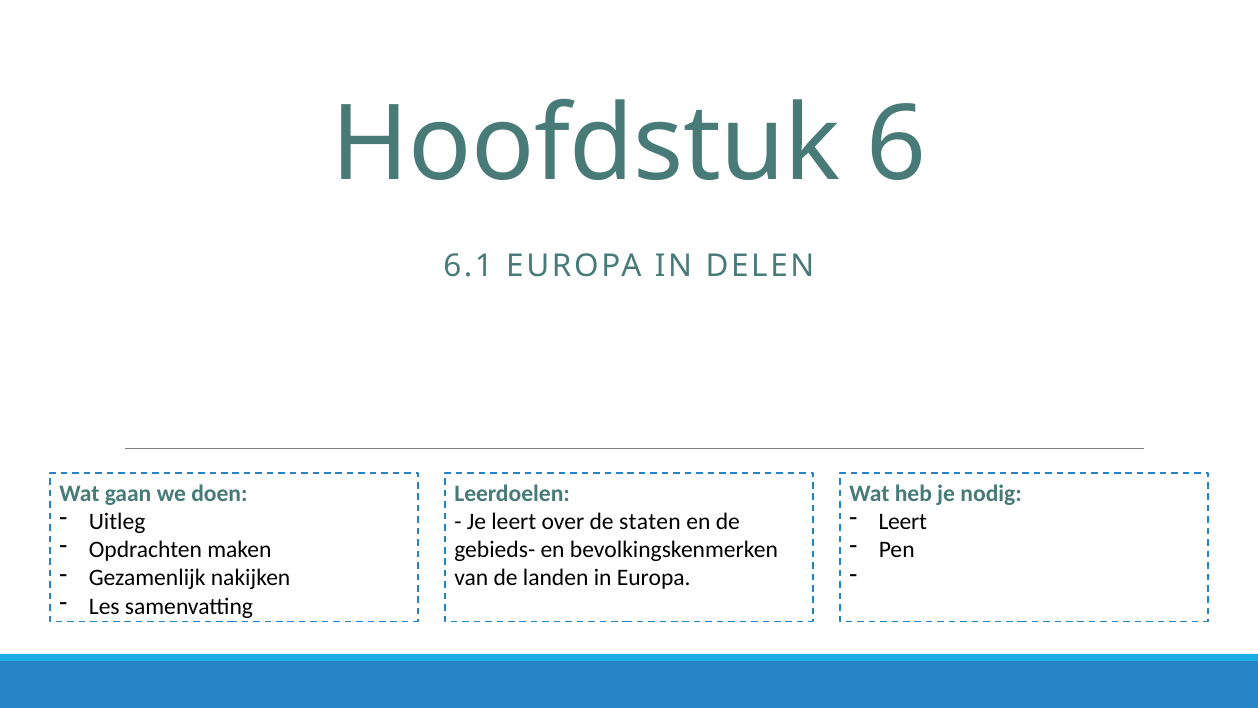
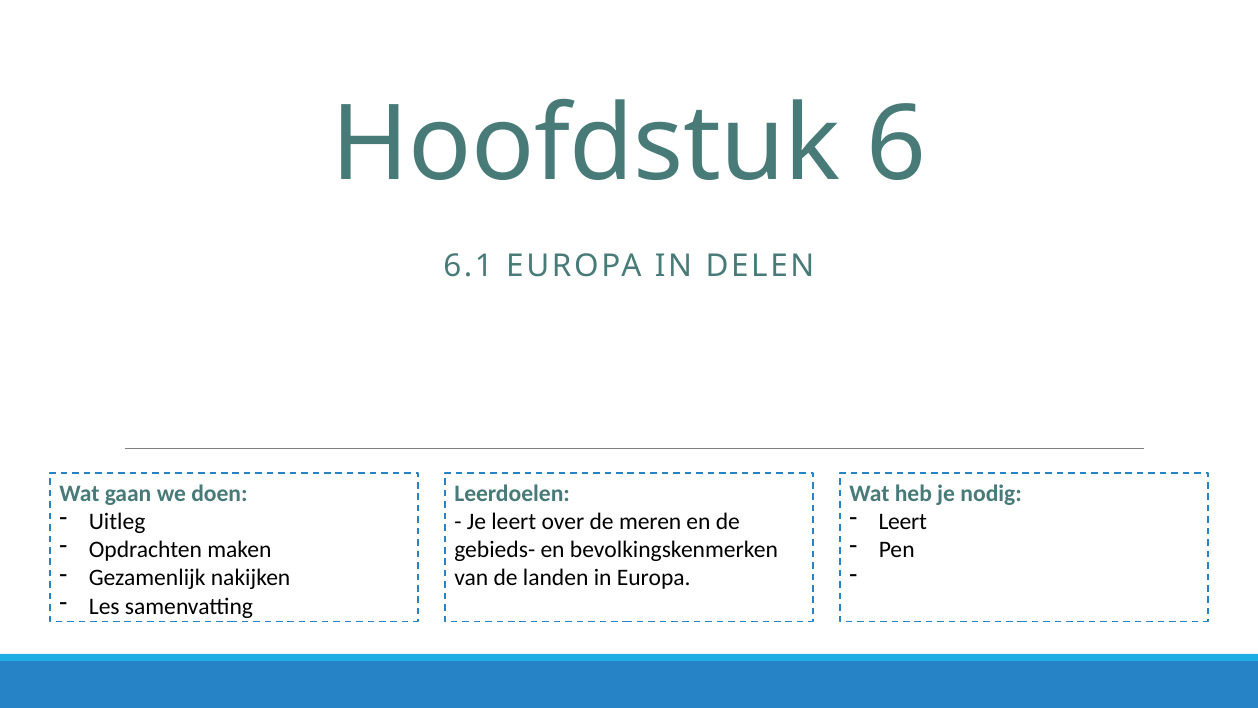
staten: staten -> meren (650, 521)
